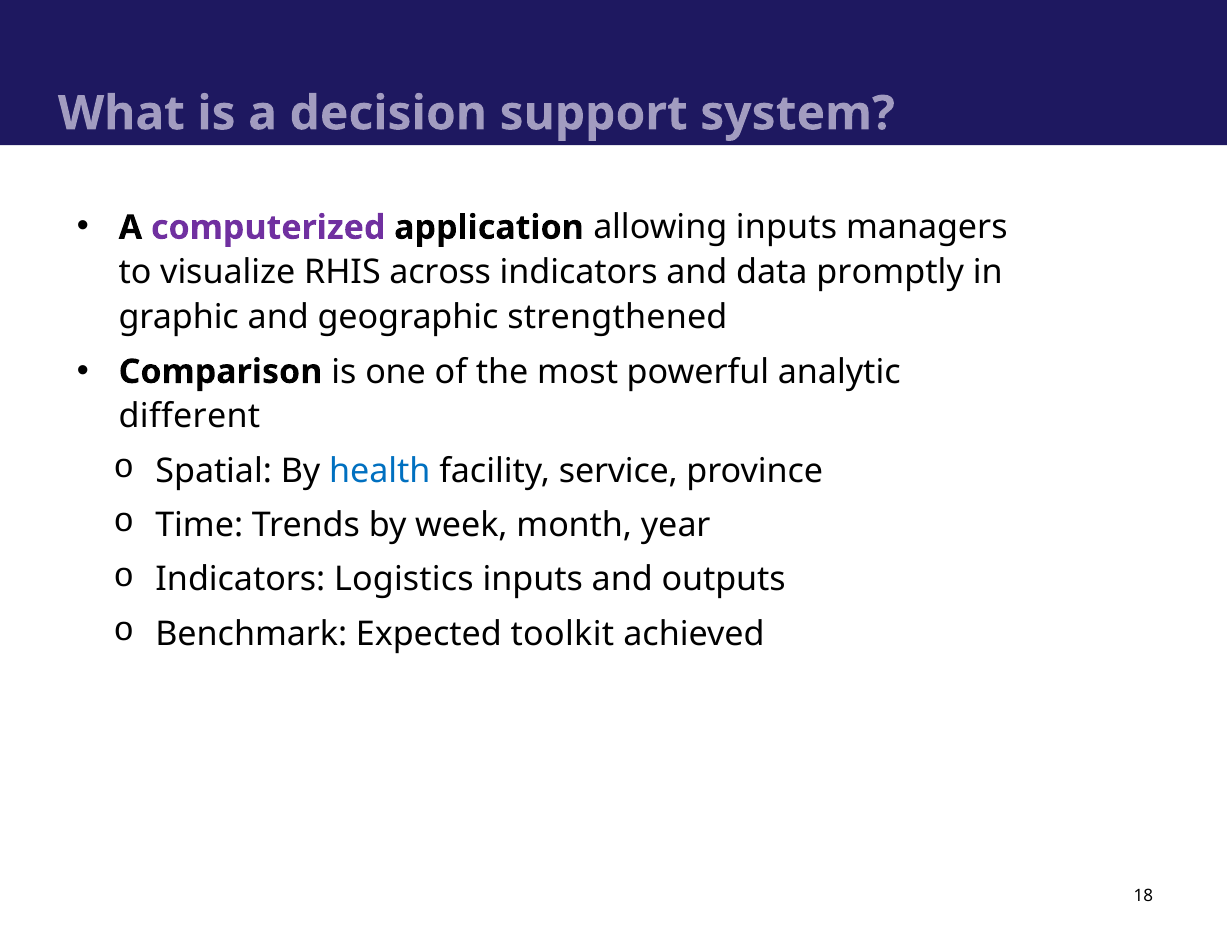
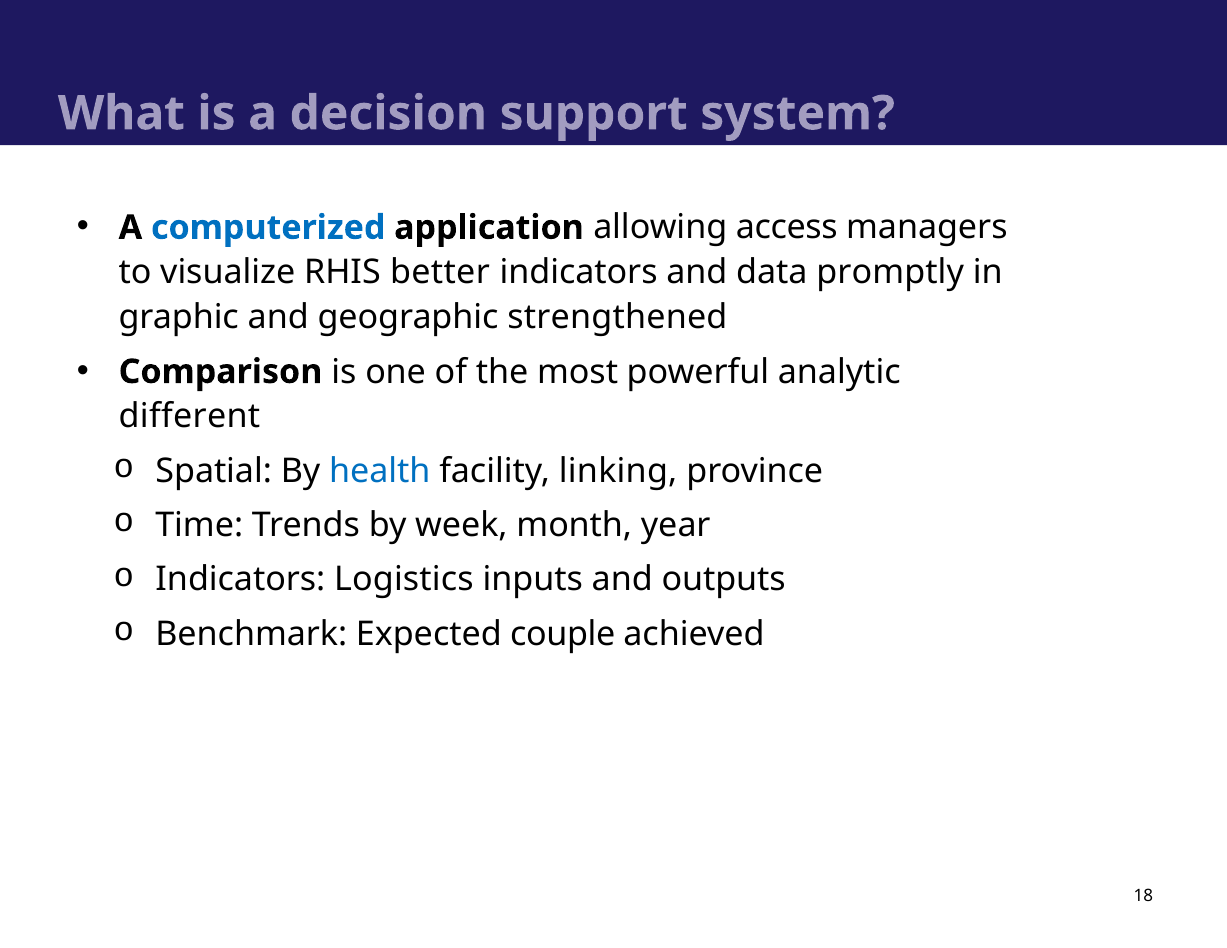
computerized colour: purple -> blue (268, 228)
allowing inputs: inputs -> access (787, 228)
across: across -> better (440, 273)
service: service -> linking (618, 471)
toolkit: toolkit -> couple (563, 634)
